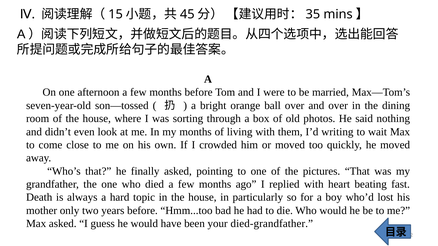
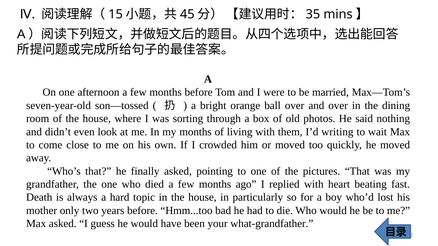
died-grandfather: died-grandfather -> what-grandfather (272, 224)
